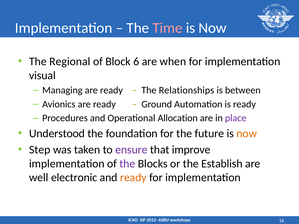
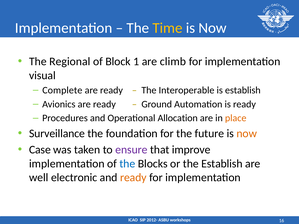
Time colour: pink -> yellow (167, 28)
6: 6 -> 1 (136, 62)
when: when -> climb (173, 62)
Managing: Managing -> Complete (62, 90)
Relationships: Relationships -> Interoperable (187, 90)
is between: between -> establish (243, 90)
place colour: purple -> orange (236, 118)
Understood: Understood -> Surveillance (57, 134)
Step: Step -> Case (40, 150)
the colour: purple -> blue (127, 164)
